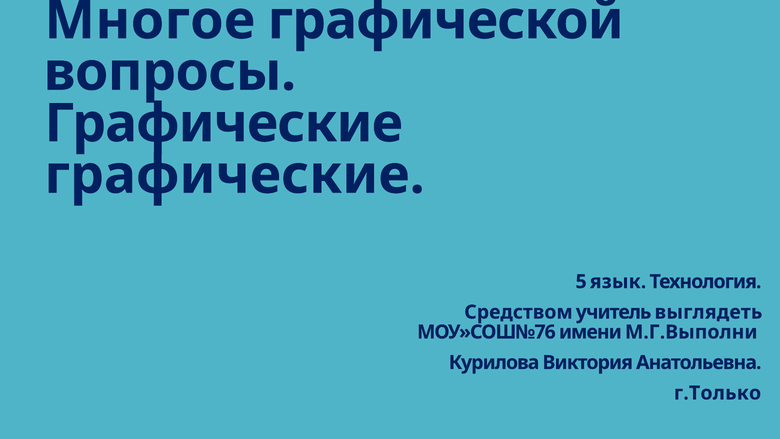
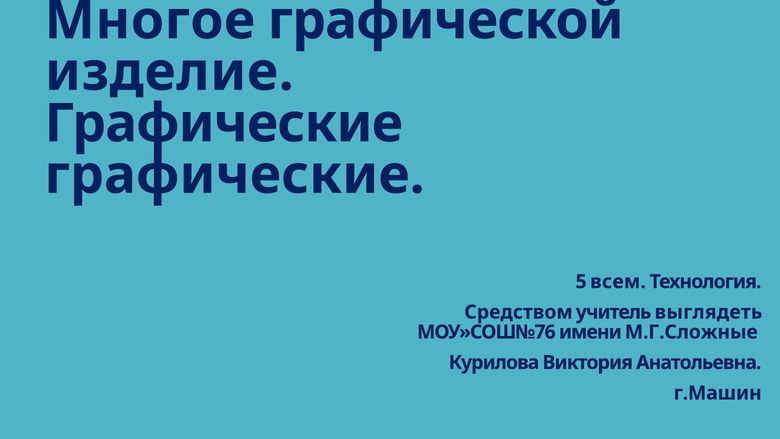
вопросы: вопросы -> изделие (169, 72)
язык: язык -> всем (618, 282)
М.Г.Выполни: М.Г.Выполни -> М.Г.Сложные (691, 332)
г.Только: г.Только -> г.Машин (718, 393)
